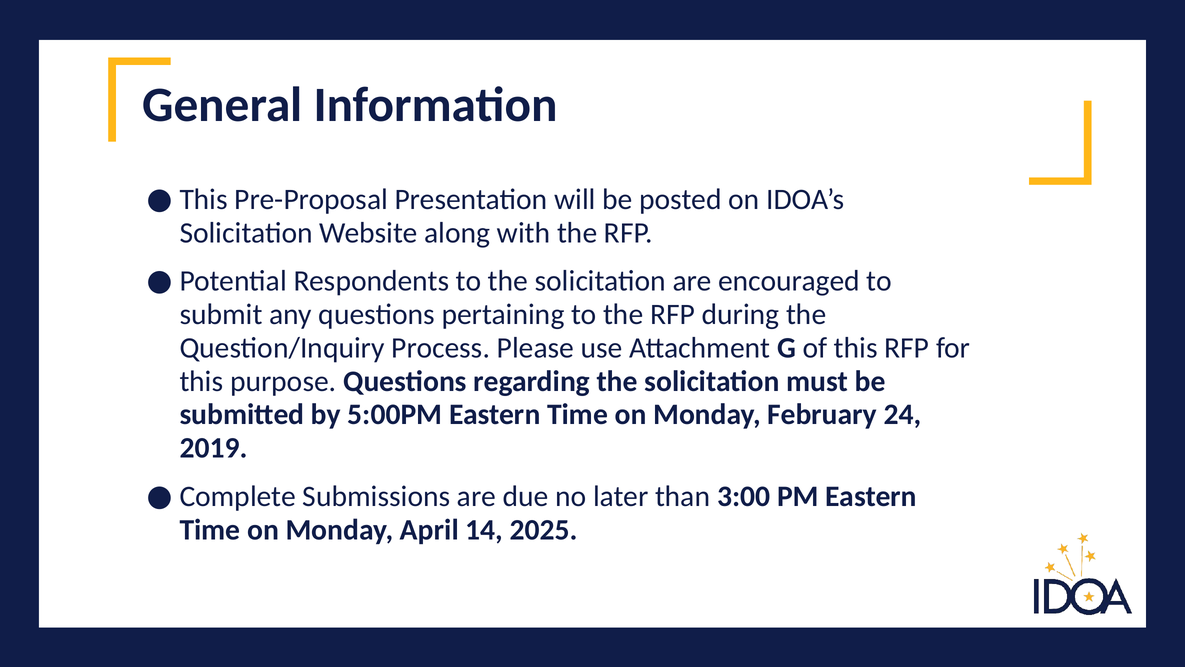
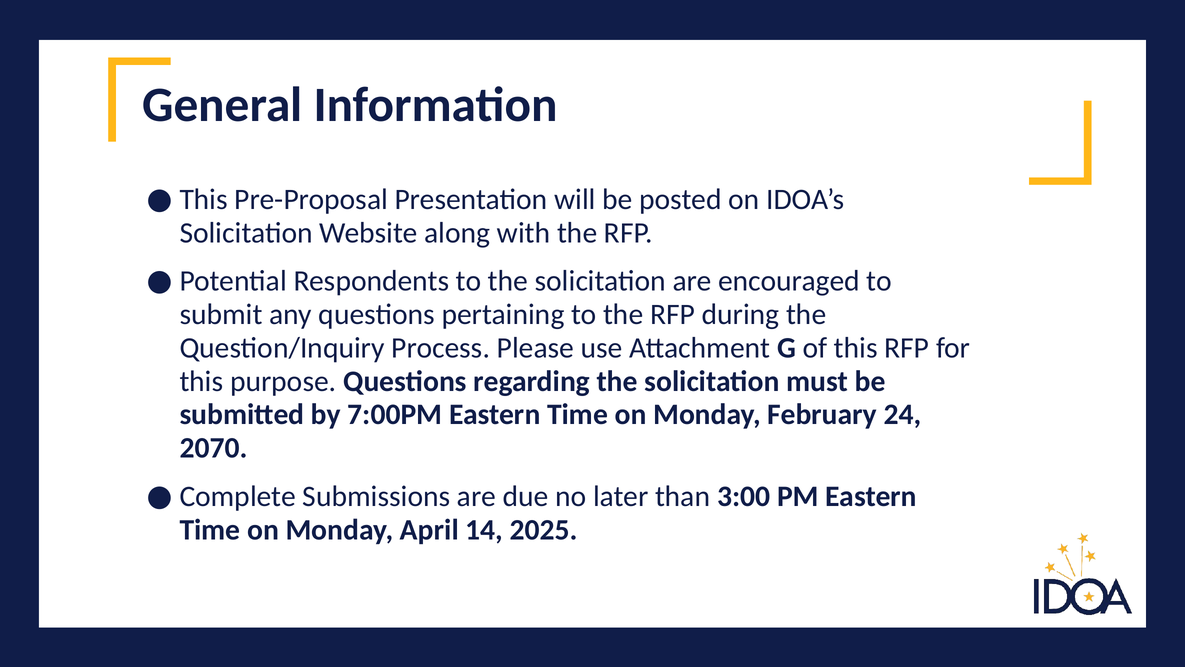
5:00PM: 5:00PM -> 7:00PM (395, 414)
2019: 2019 -> 2070 (213, 448)
